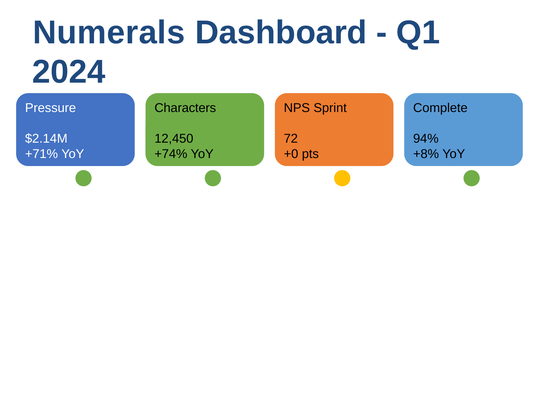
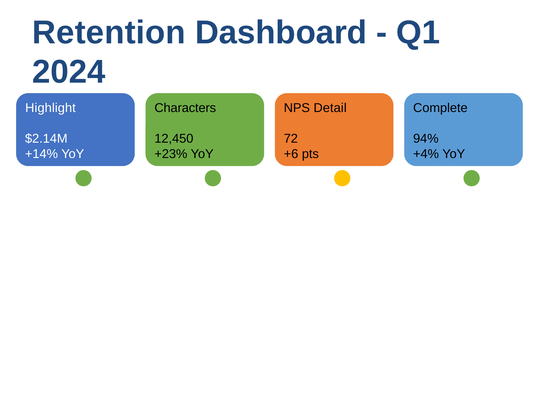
Numerals: Numerals -> Retention (109, 32)
Pressure: Pressure -> Highlight (51, 108)
Sprint: Sprint -> Detail (330, 108)
+71%: +71% -> +14% (42, 154)
+74%: +74% -> +23% (171, 154)
+0: +0 -> +6 (291, 154)
+8%: +8% -> +4% (426, 154)
